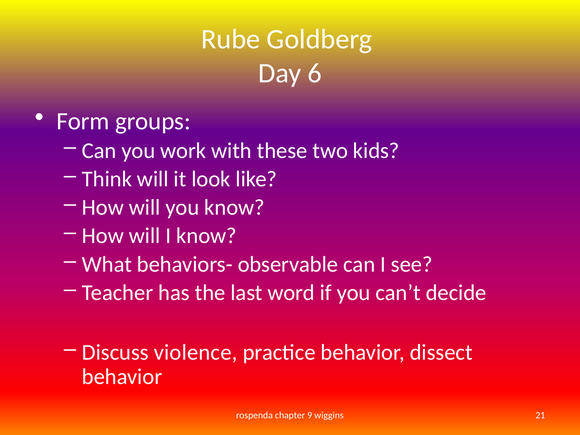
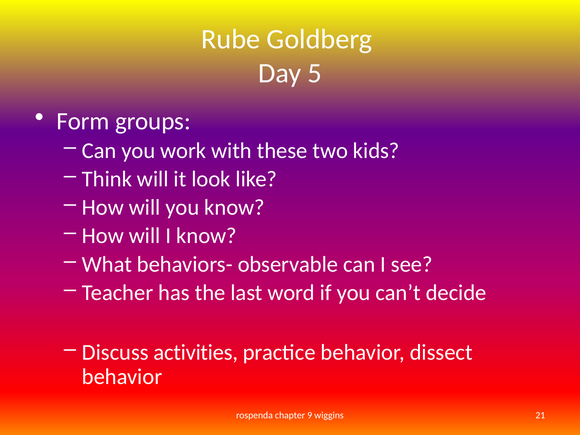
6: 6 -> 5 (315, 73)
violence: violence -> activities (196, 352)
